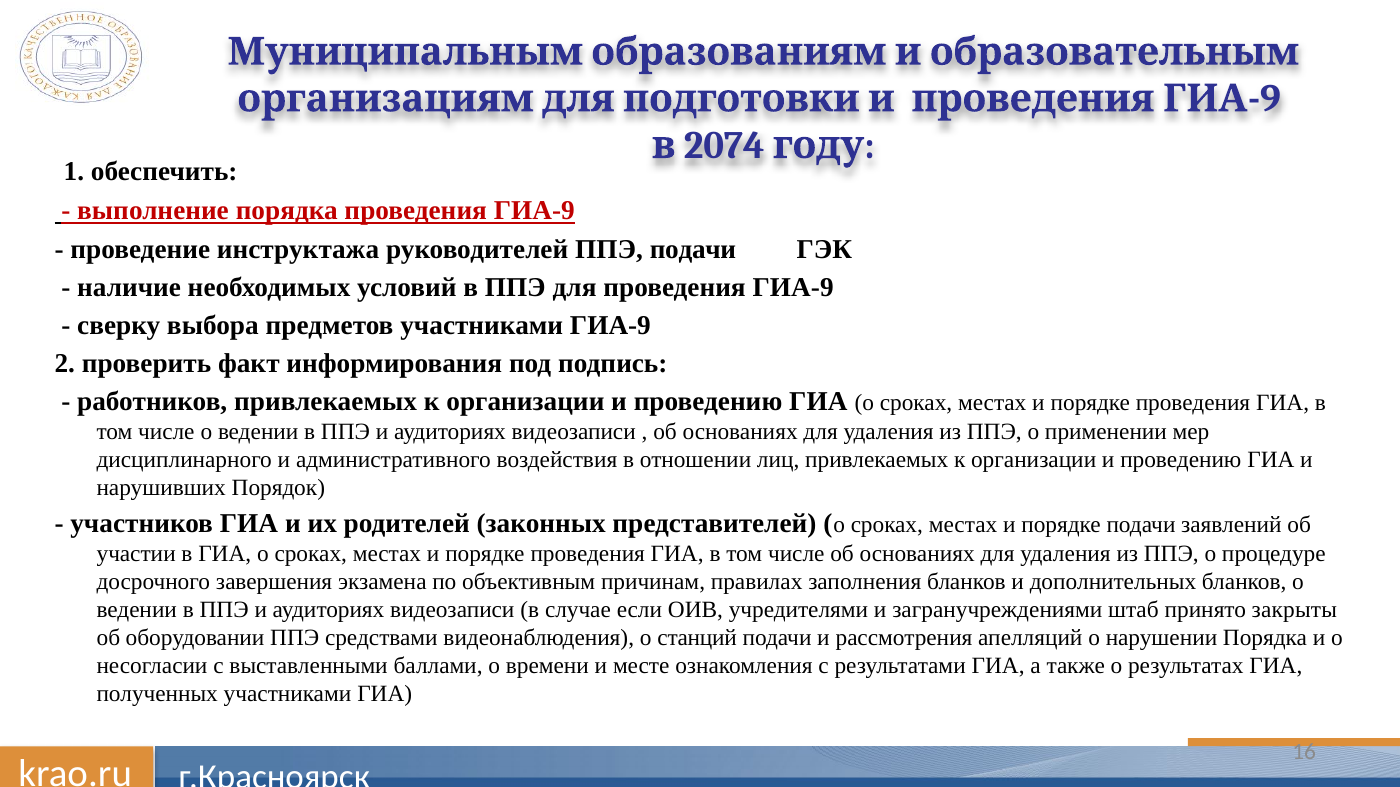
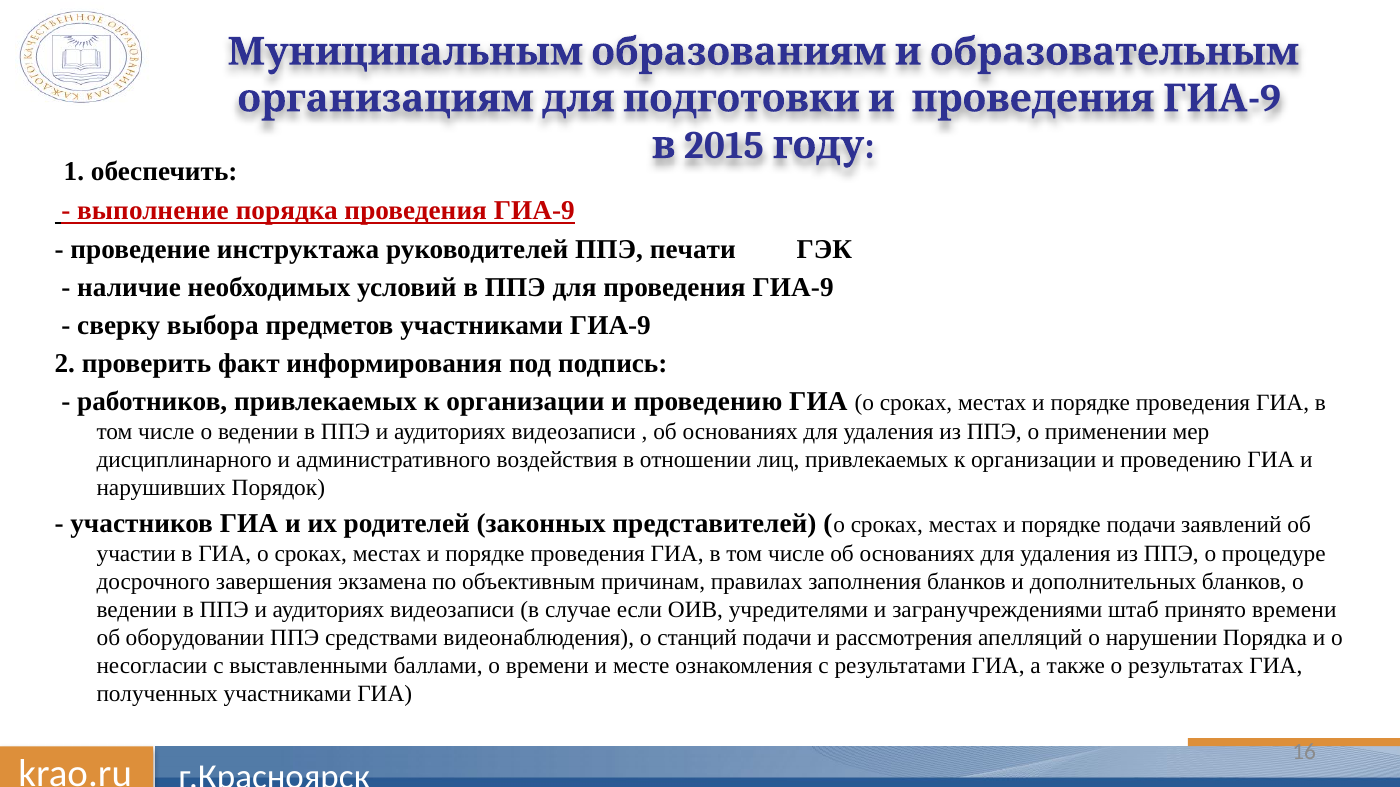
2074: 2074 -> 2015 (724, 145)
ППЭ подачи: подачи -> печати (693, 249)
принято закрыты: закрыты -> времени (1294, 610)
